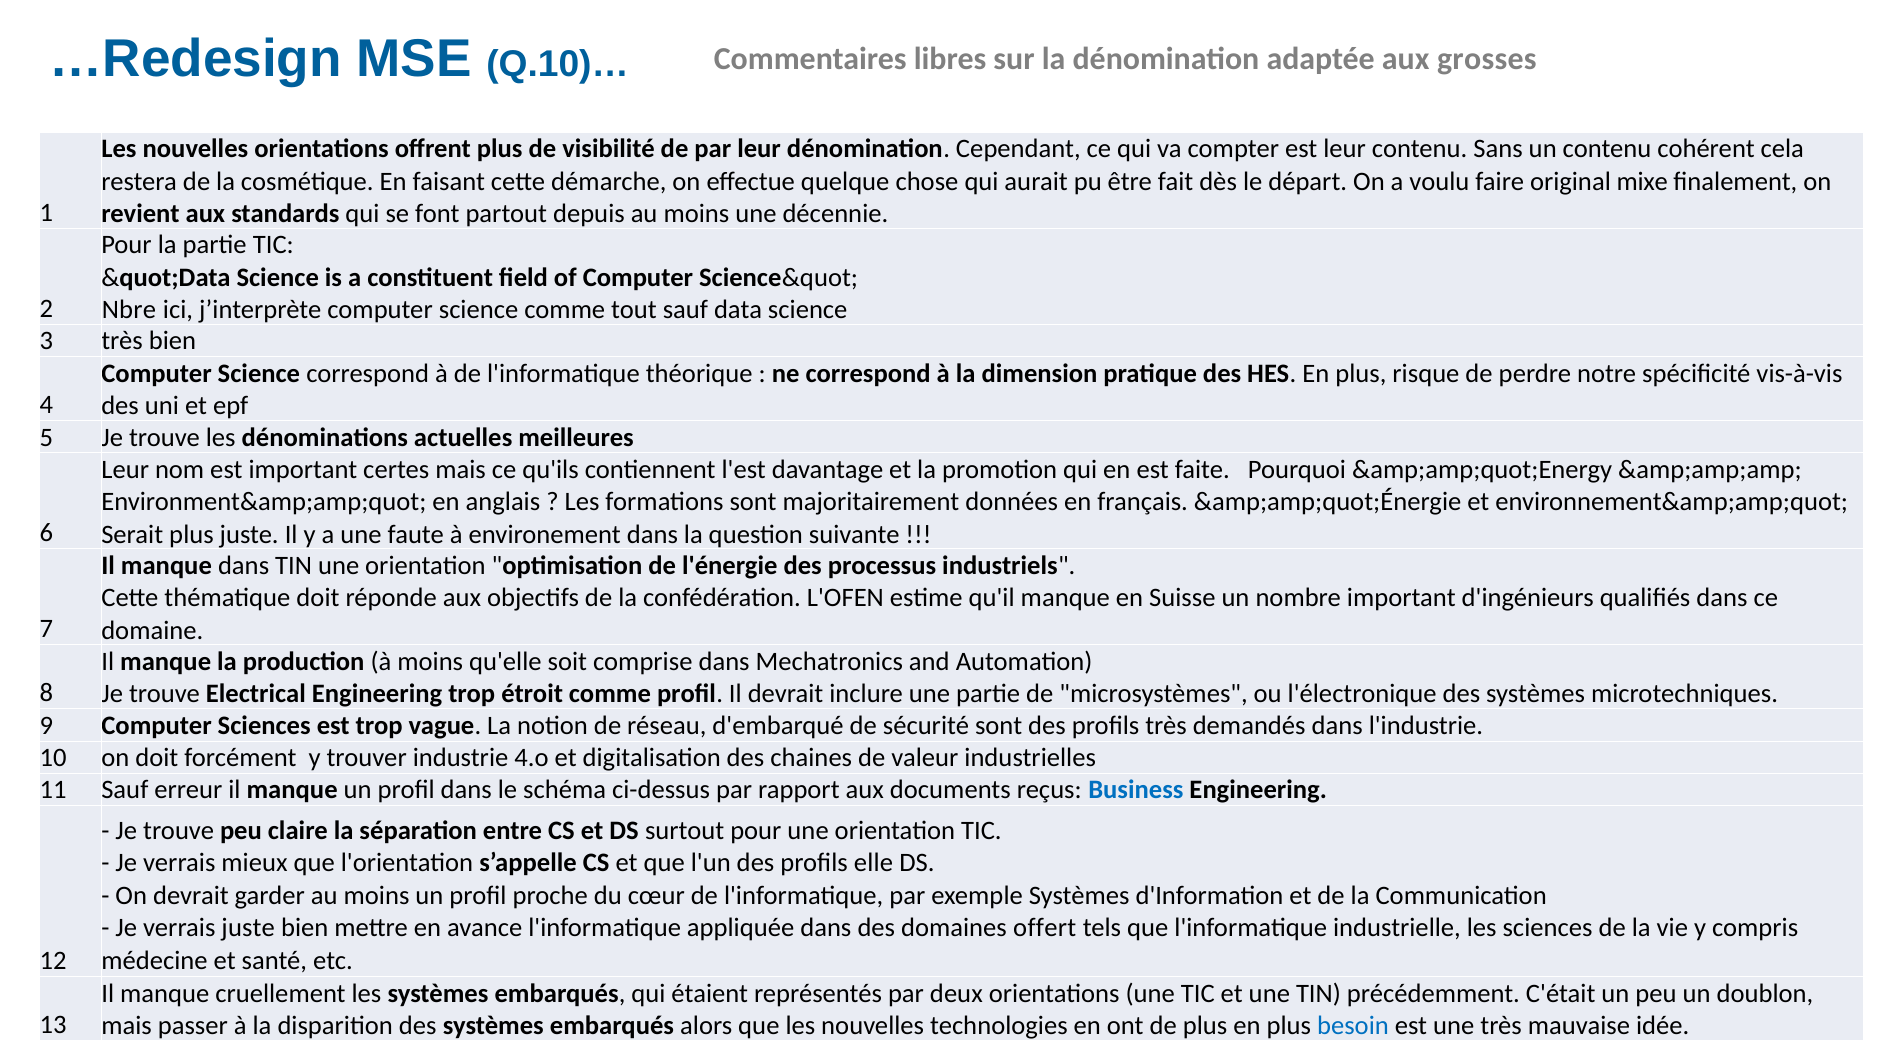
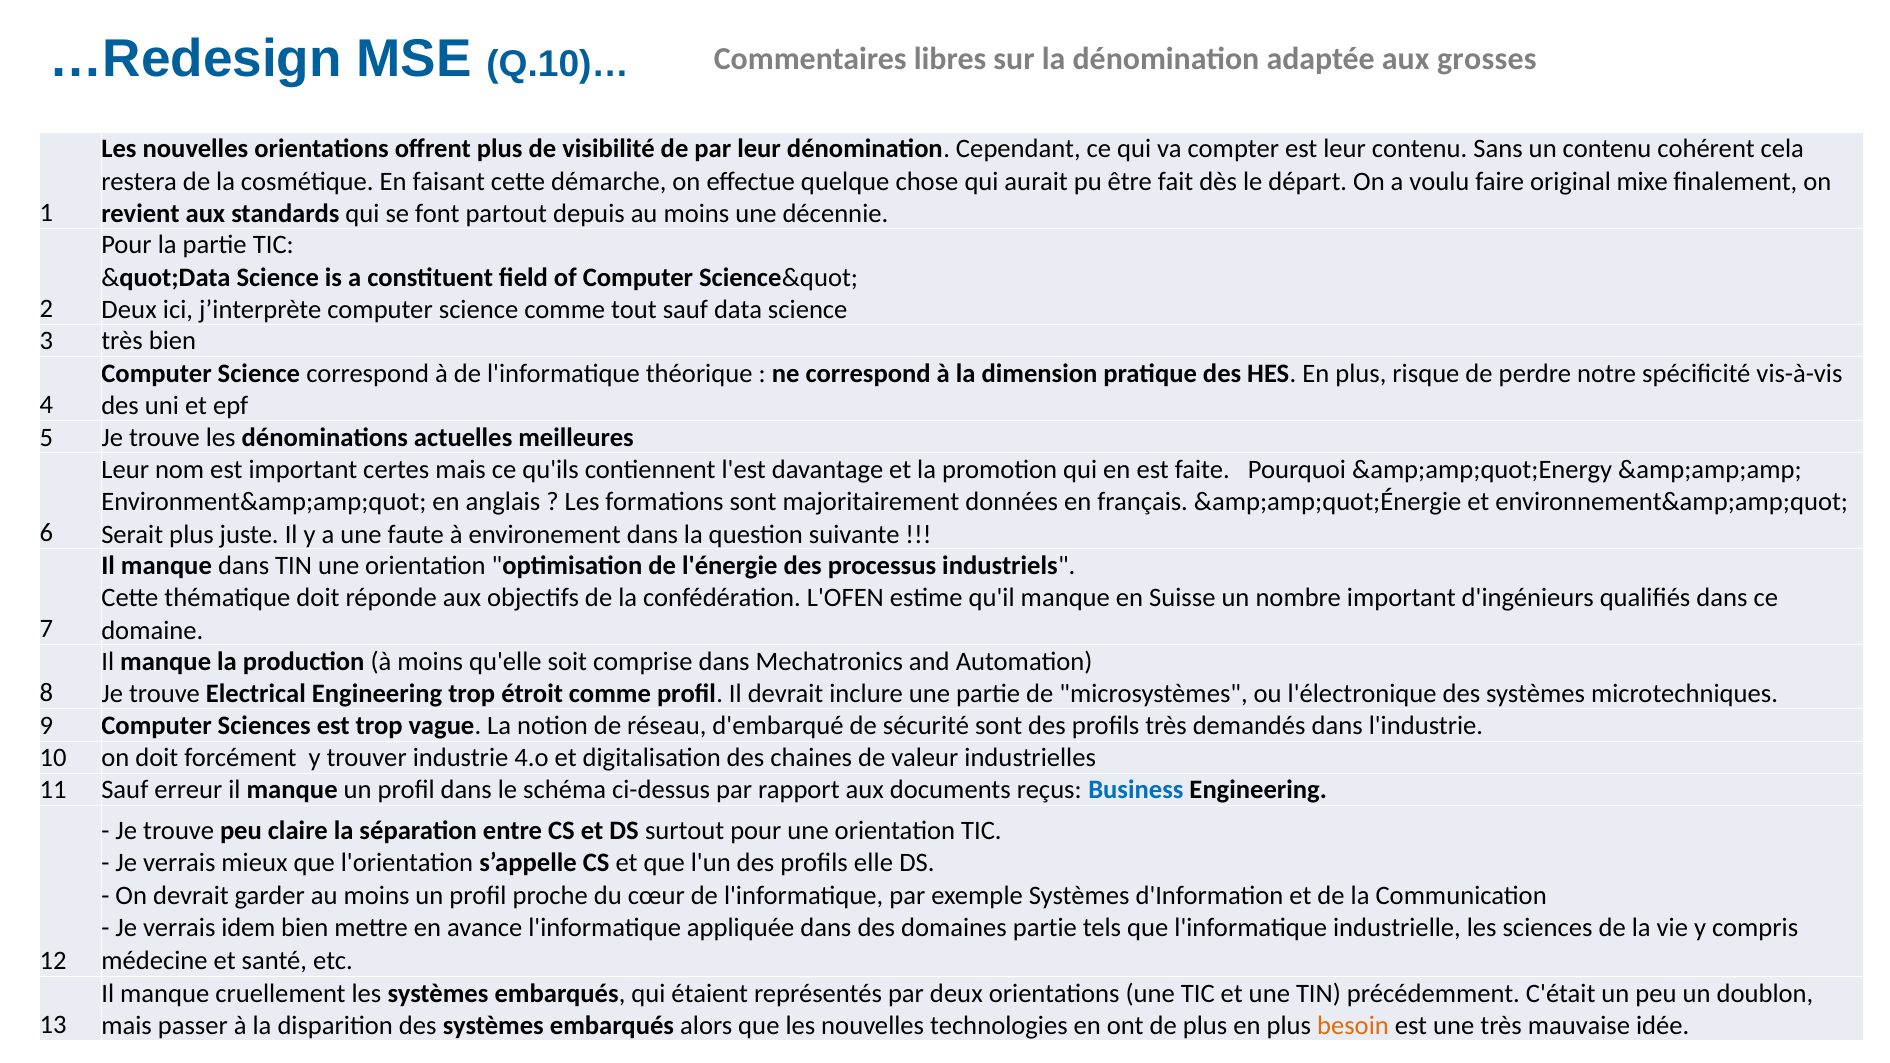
Nbre: Nbre -> Deux (129, 310)
verrais juste: juste -> idem (248, 928)
domaines offert: offert -> partie (1045, 928)
besoin colour: blue -> orange (1353, 1026)
